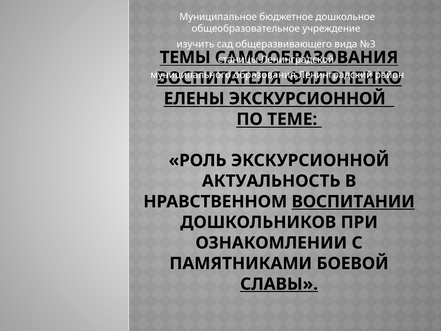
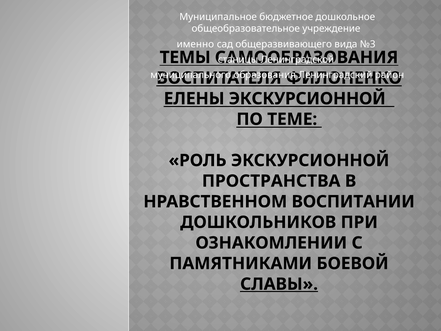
изучить: изучить -> именно (195, 44)
АКТУАЛЬНОСТЬ: АКТУАЛЬНОСТЬ -> ПРОСТРАНСТВА (271, 181)
ВОСПИТАНИИ underline: present -> none (353, 202)
